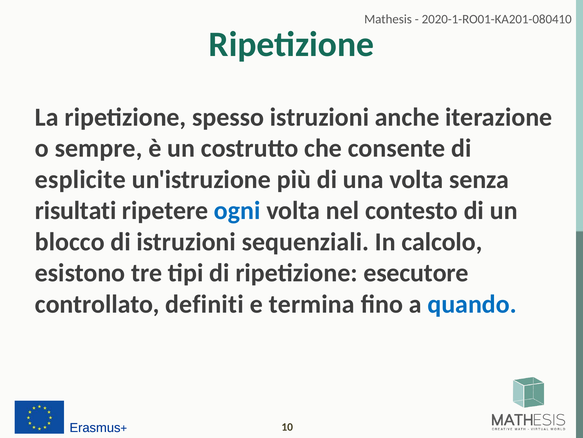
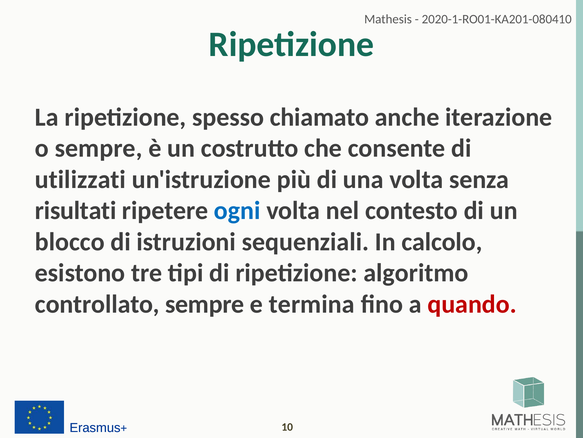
spesso istruzioni: istruzioni -> chiamato (320, 117)
esplicite: esplicite -> utilizzati (80, 179)
esecutore: esecutore -> algoritmo (416, 273)
controllato definiti: definiti -> sempre (205, 304)
quando colour: blue -> red (472, 304)
